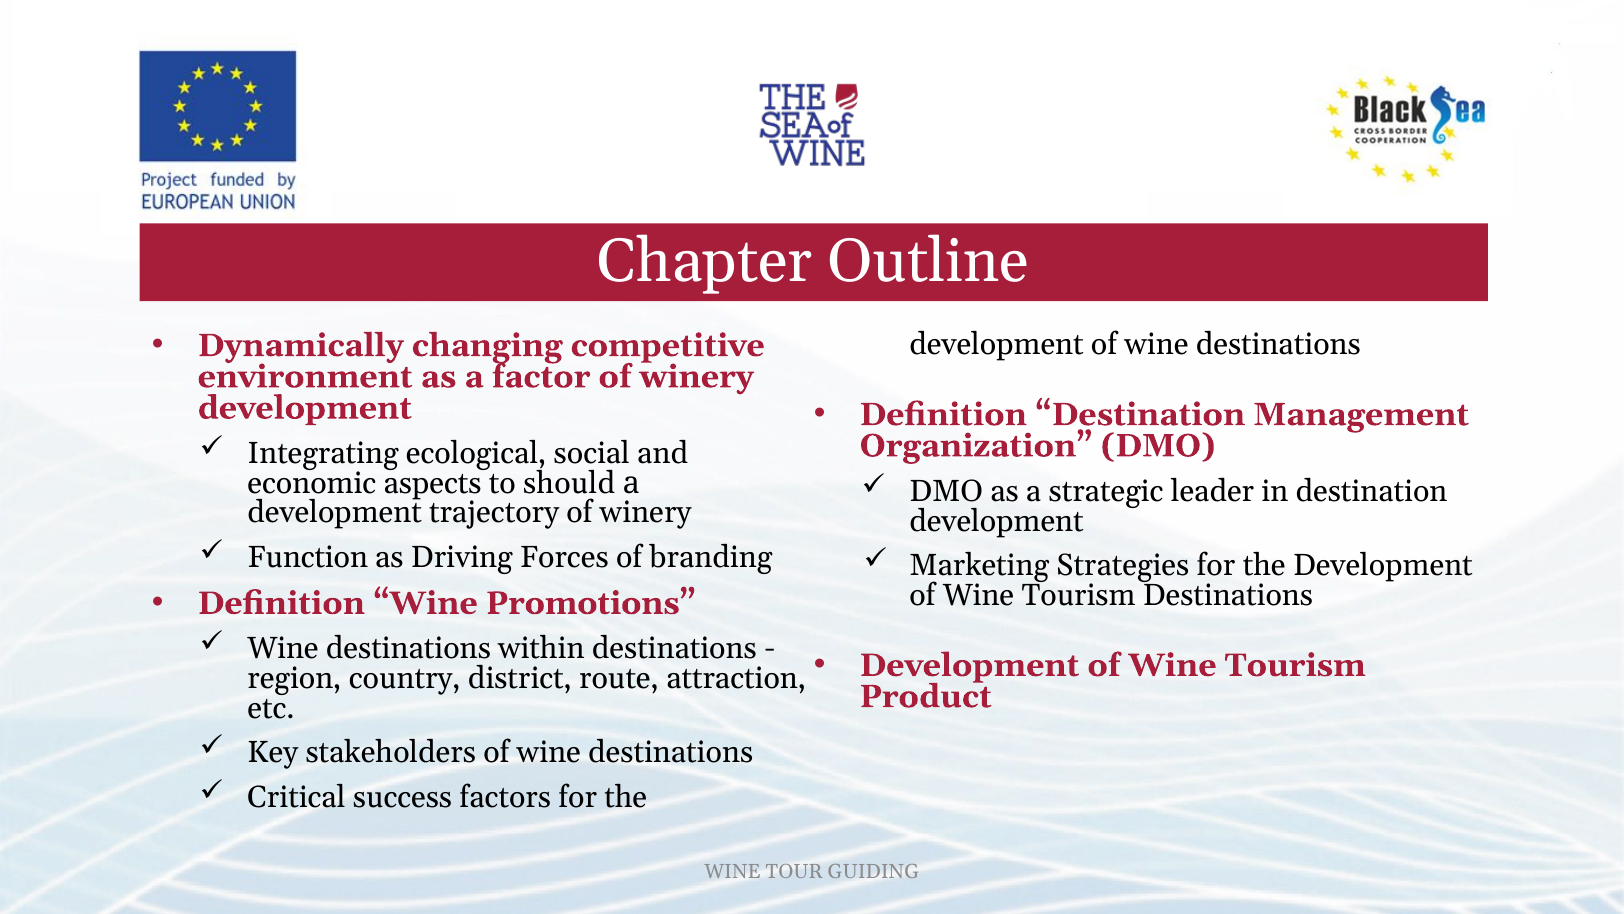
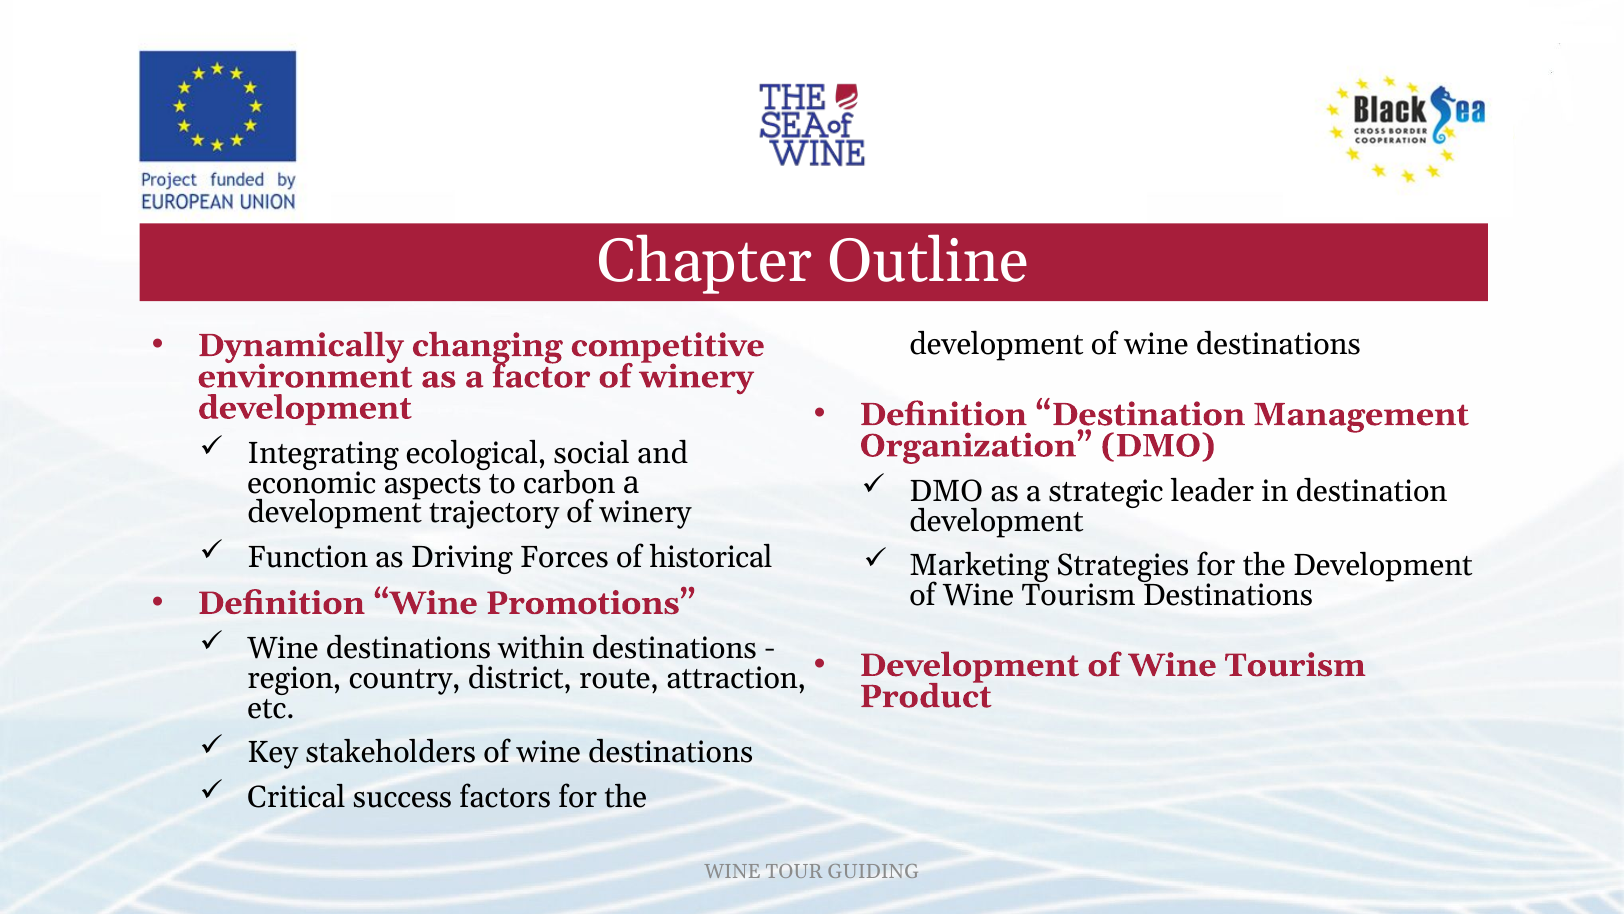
should: should -> carbon (569, 483)
branding: branding -> historical (711, 557)
